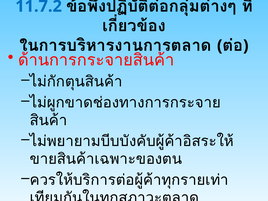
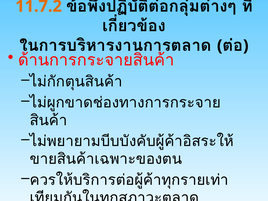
11.7.2 colour: blue -> orange (39, 6)
